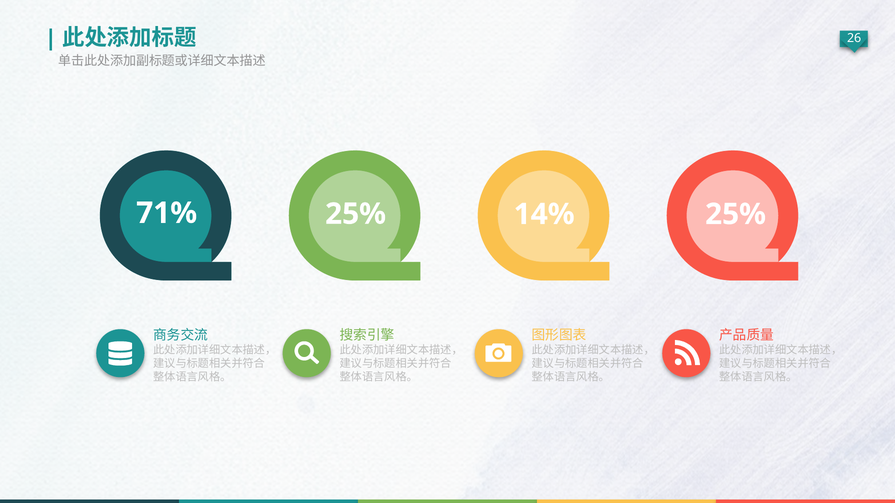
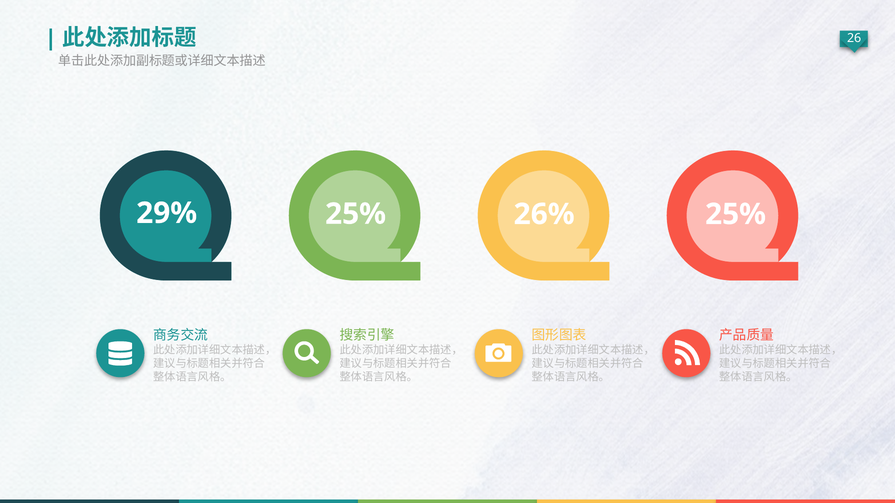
71%: 71% -> 29% (167, 213)
14%: 14% -> 26% (544, 214)
